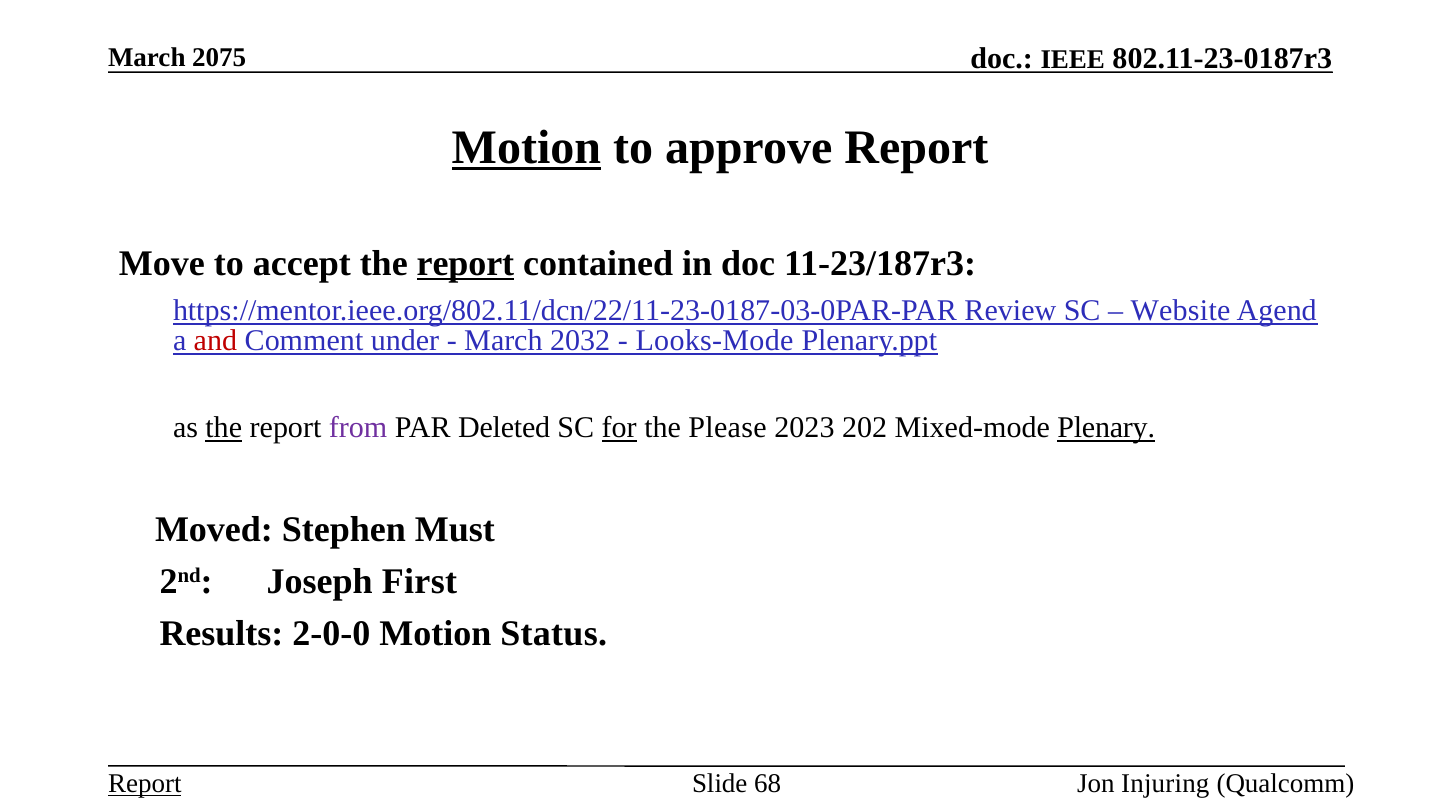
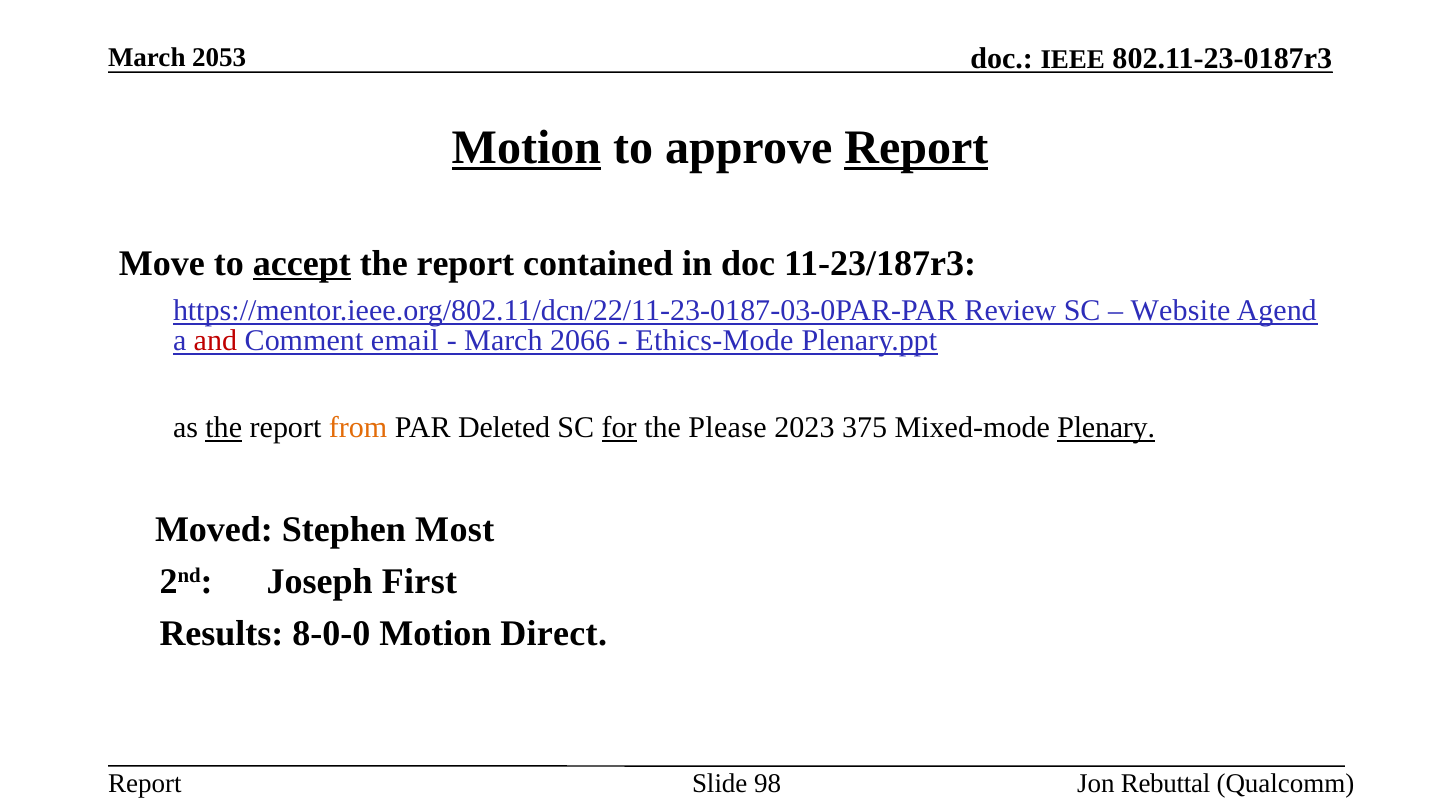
2075: 2075 -> 2053 (219, 57)
Report underline: none -> present (916, 147)
accept underline: none -> present (302, 264)
report underline: present -> none (465, 264)
under: under -> email (405, 340)
2032: 2032 -> 2066 (580, 340)
Looks-Mode: Looks-Mode -> Ethics-Mode (714, 340)
from colour: purple -> orange (358, 428)
202: 202 -> 375 (865, 428)
Must: Must -> Most (455, 529)
2-0-0: 2-0-0 -> 8-0-0 (331, 633)
Status: Status -> Direct (554, 633)
Report underline: present -> none (145, 783)
68: 68 -> 98 (768, 783)
Injuring: Injuring -> Rebuttal (1166, 783)
